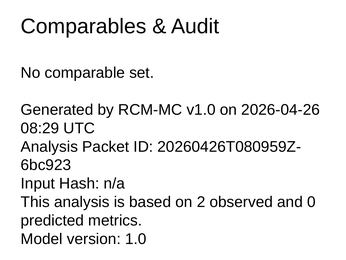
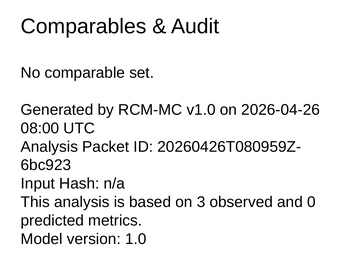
08:29: 08:29 -> 08:00 (40, 128)
2: 2 -> 3 (201, 202)
